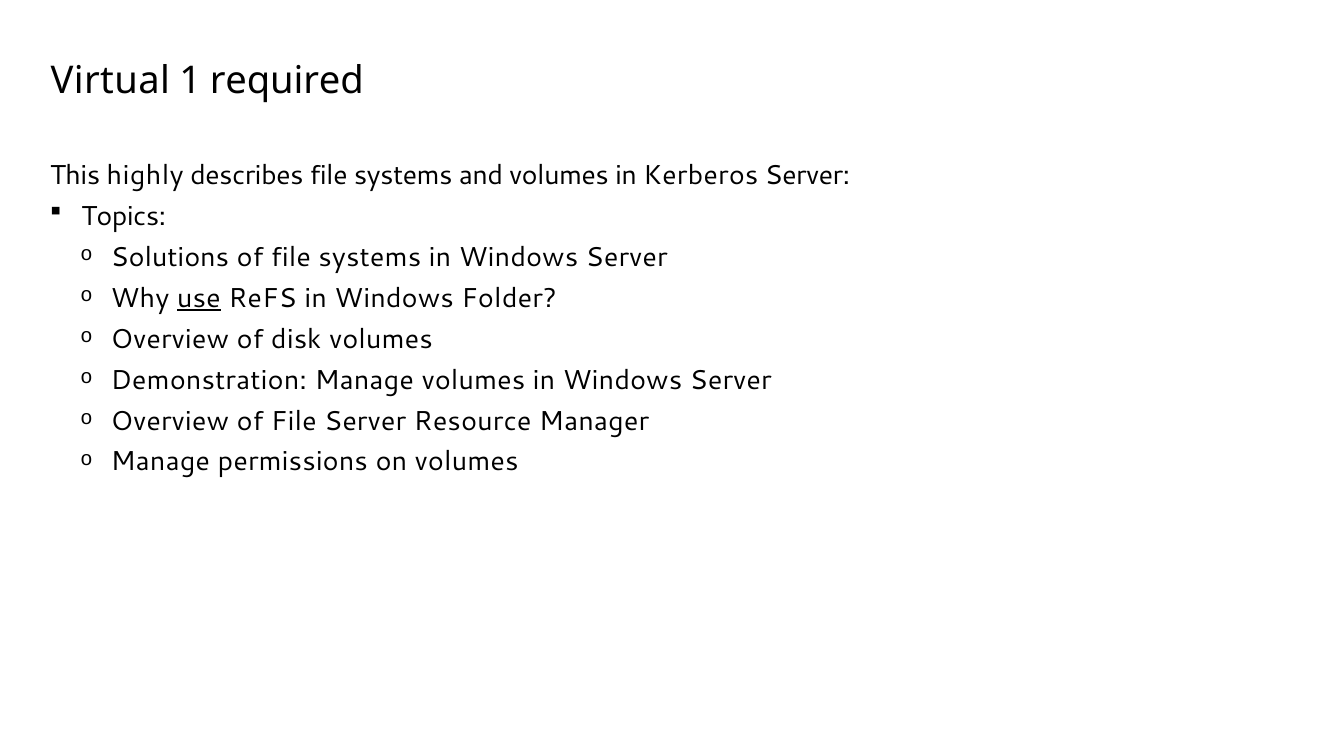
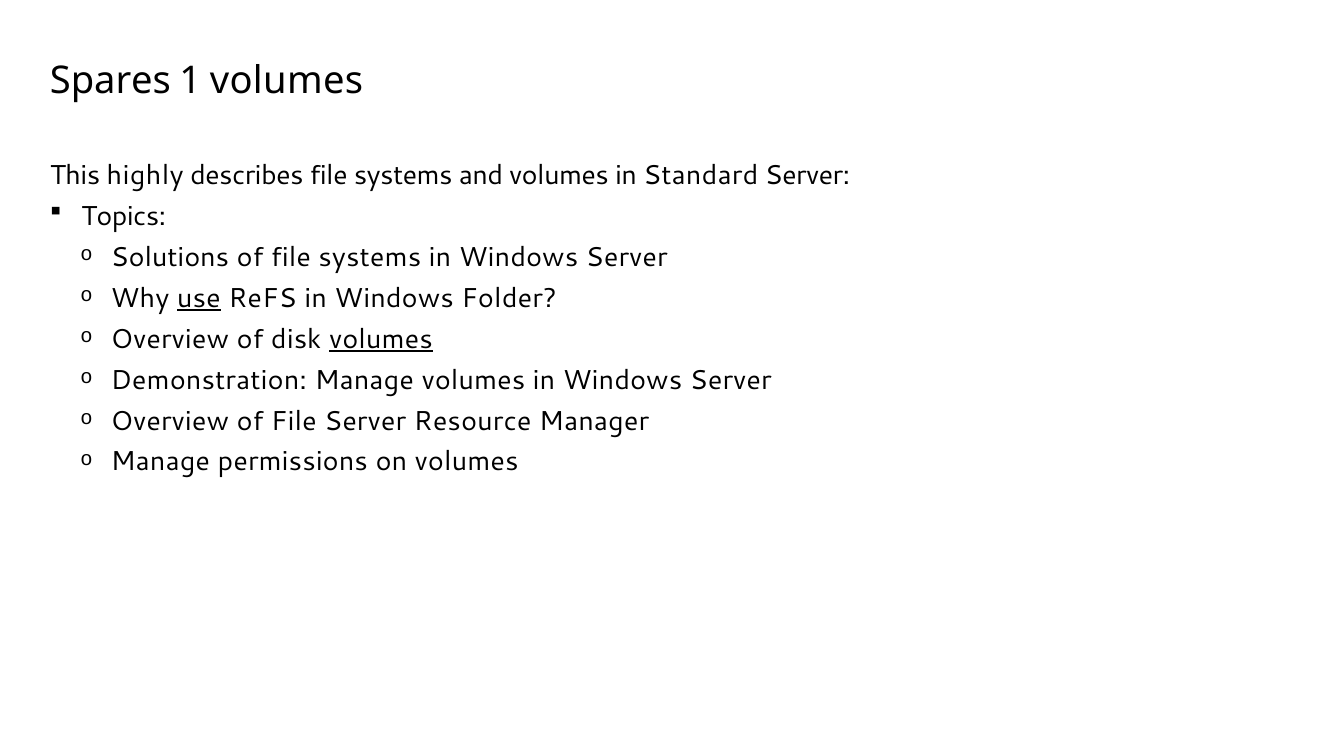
Virtual: Virtual -> Spares (110, 81)
1 required: required -> volumes (287, 81)
Kerberos: Kerberos -> Standard (701, 175)
volumes underline: none -> present (381, 339)
